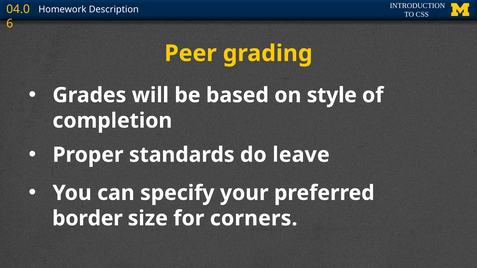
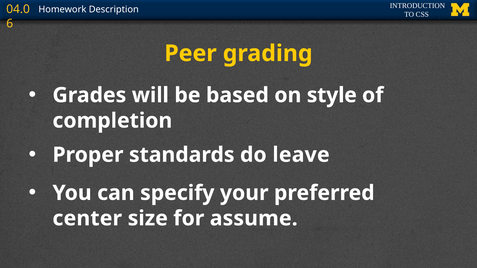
border: border -> center (87, 219)
corners: corners -> assume (254, 219)
